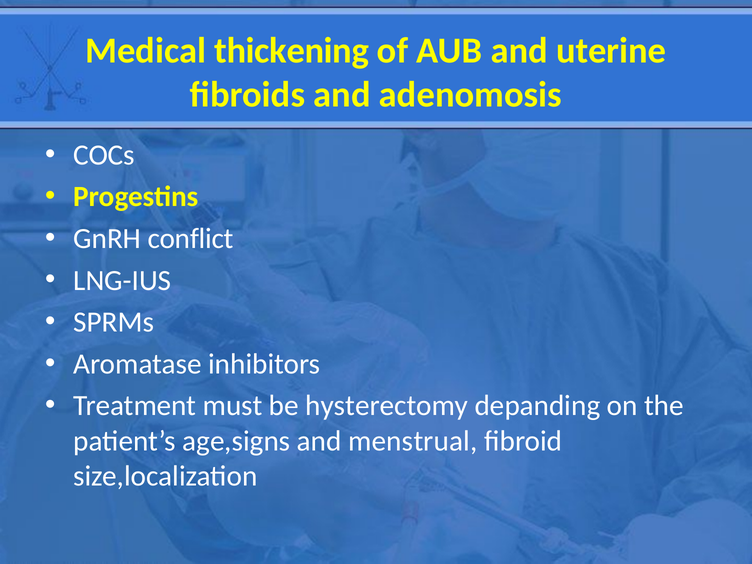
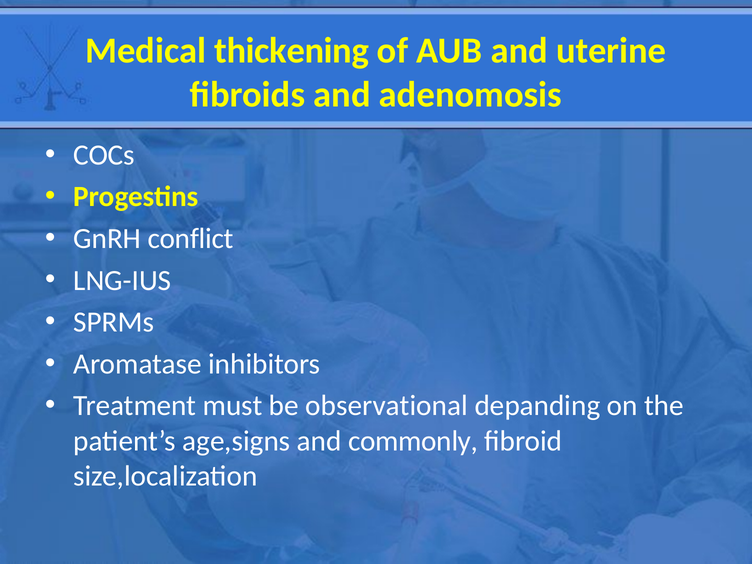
hysterectomy: hysterectomy -> observational (387, 406)
menstrual: menstrual -> commonly (413, 441)
